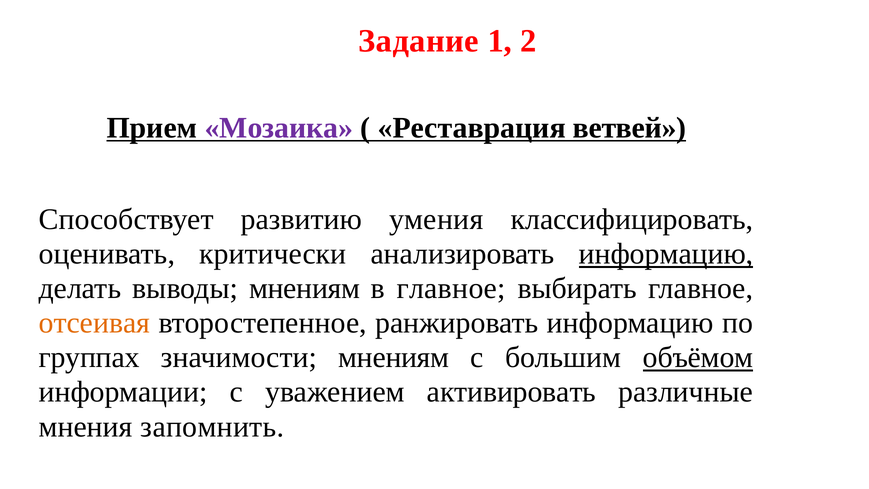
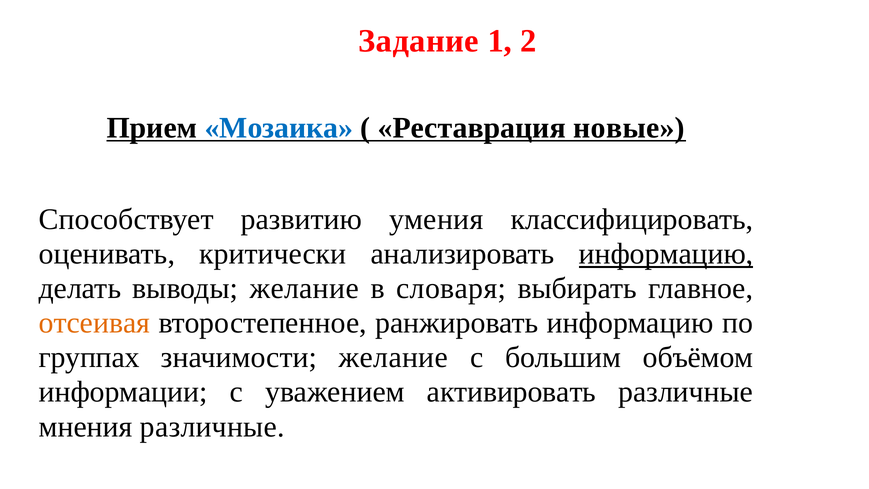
Мозаика colour: purple -> blue (279, 128)
ветвей: ветвей -> новые (629, 128)
выводы мнениям: мнениям -> желание (304, 288)
в главное: главное -> словаря (451, 288)
значимости мнениям: мнениям -> желание (393, 357)
объёмом underline: present -> none (698, 357)
мнения запомнить: запомнить -> различные (212, 426)
